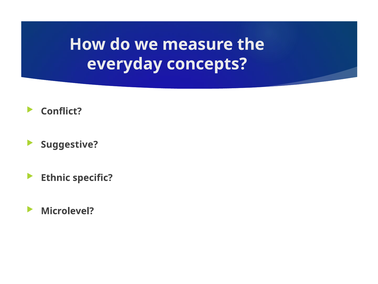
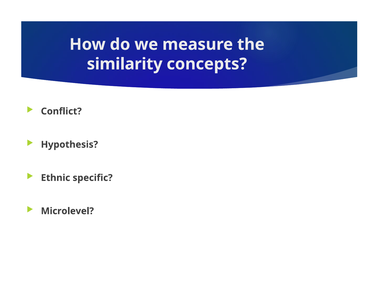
everyday: everyday -> similarity (125, 64)
Suggestive: Suggestive -> Hypothesis (69, 144)
